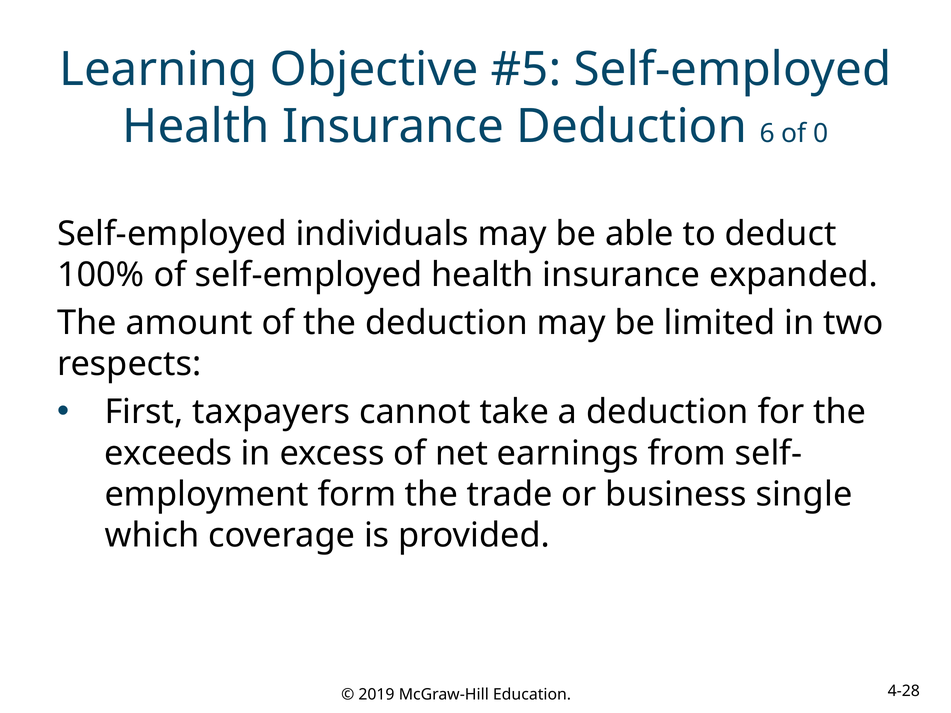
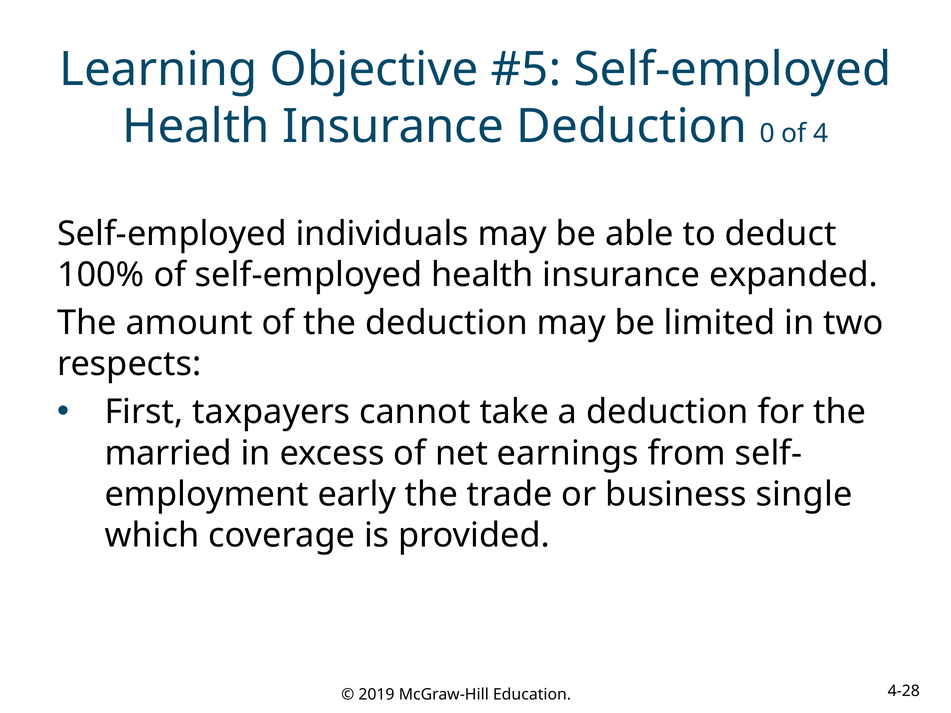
6: 6 -> 0 (767, 134)
0: 0 -> 4 (821, 134)
exceeds: exceeds -> married (168, 453)
form: form -> early (357, 495)
